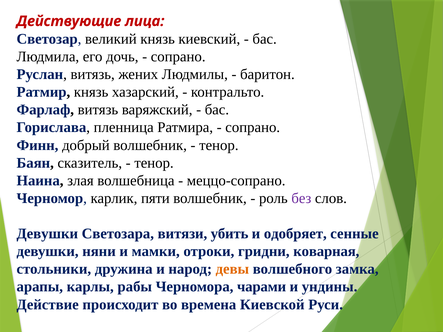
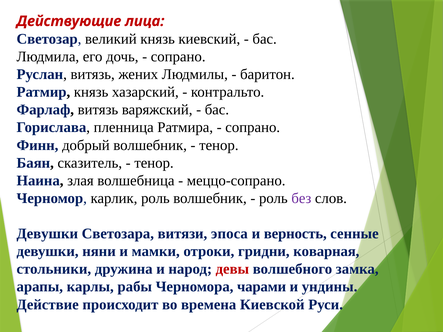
карлик пяти: пяти -> роль (155, 198)
убить: убить -> эпоса (229, 234)
одобряет: одобряет -> верность (295, 234)
девы colour: orange -> red (232, 269)
